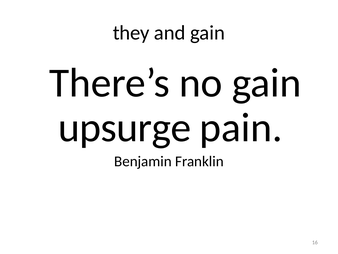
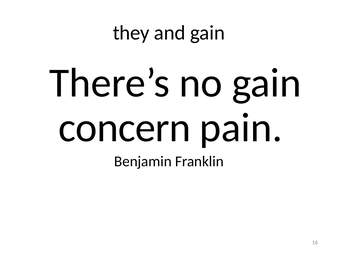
upsurge: upsurge -> concern (125, 128)
